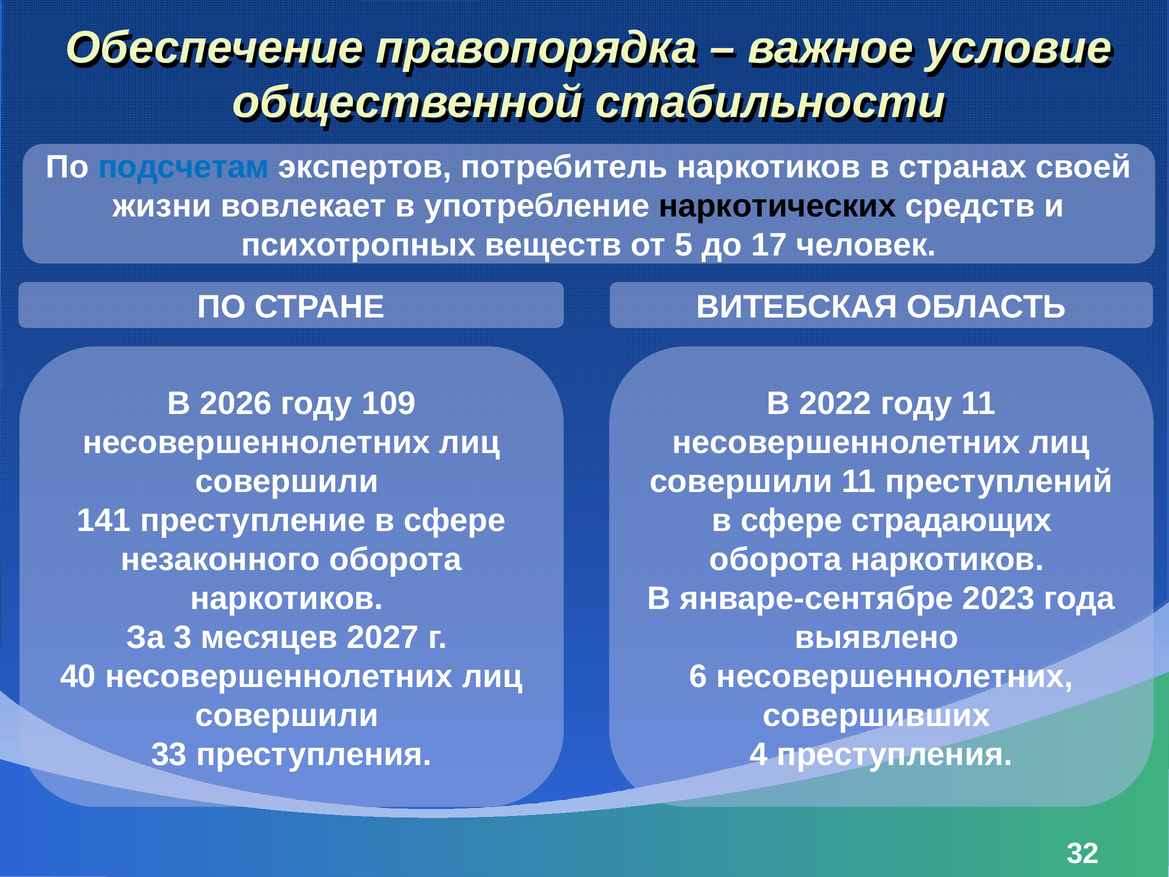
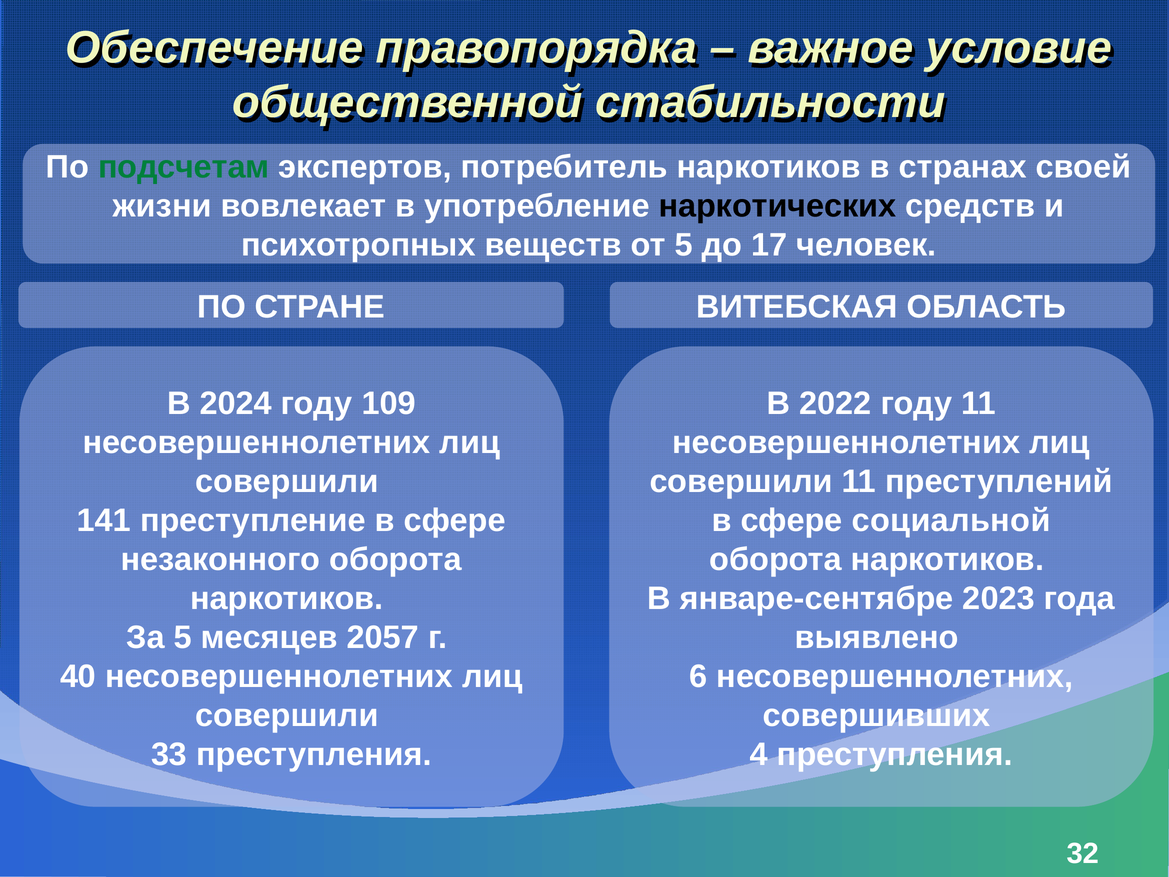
подсчетам colour: blue -> green (184, 167)
2026: 2026 -> 2024 (236, 403)
страдающих: страдающих -> социальной (951, 520)
За 3: 3 -> 5 (183, 637)
2027: 2027 -> 2057 (383, 637)
